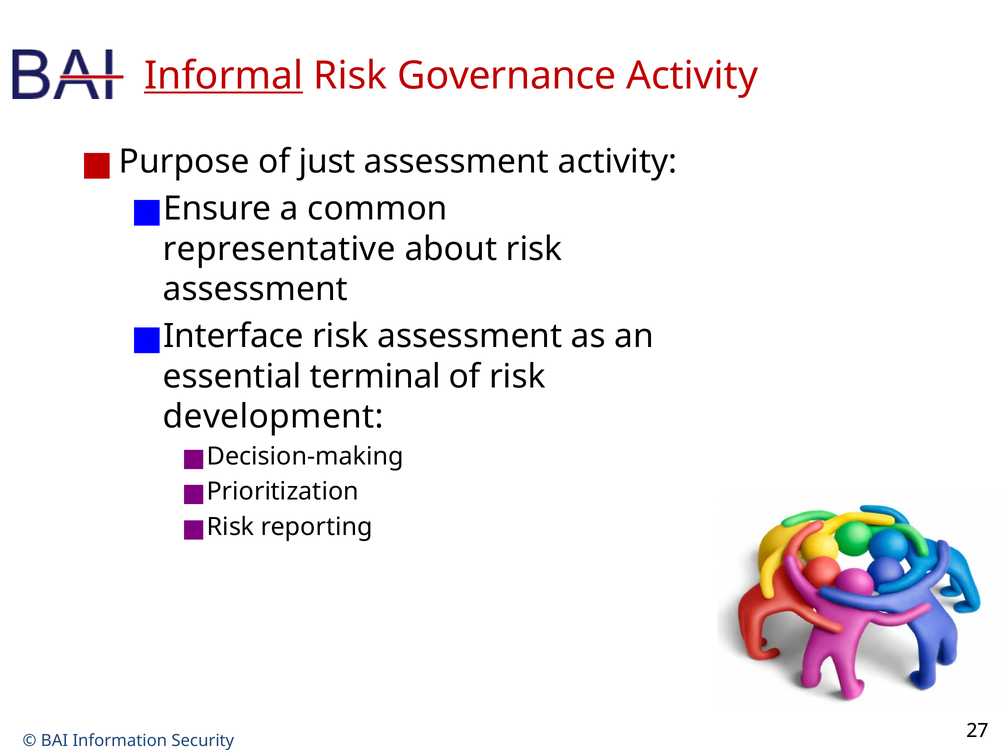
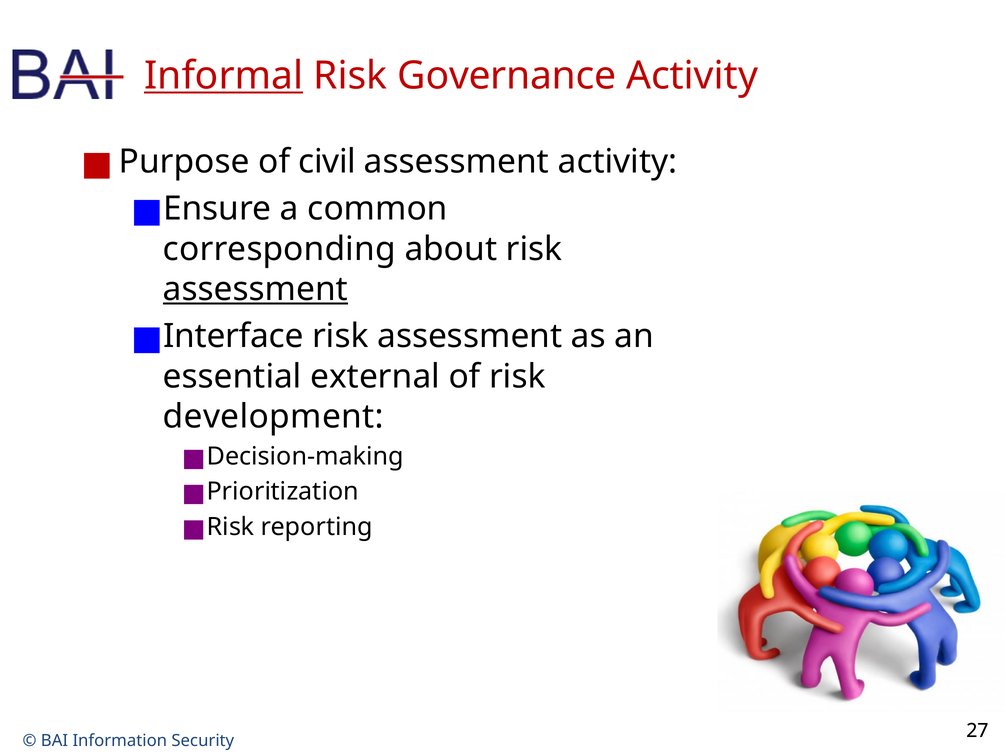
just: just -> civil (327, 162)
representative: representative -> corresponding (279, 249)
assessment underline: none -> present (255, 289)
terminal: terminal -> external (375, 376)
